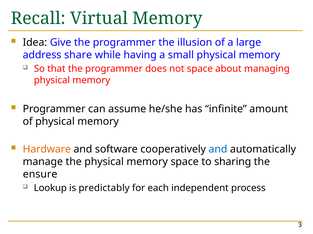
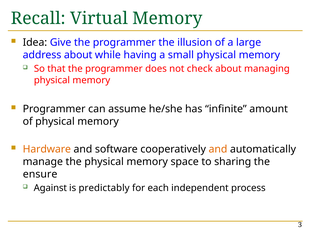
address share: share -> about (78, 55)
not space: space -> check (200, 69)
and colour: blue -> orange (218, 150)
Lookup: Lookup -> Against (50, 189)
